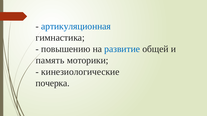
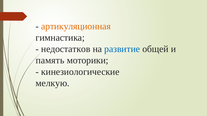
артикуляционная colour: blue -> orange (76, 26)
повышению: повышению -> недостатков (66, 49)
почерка: почерка -> мелкую (53, 83)
